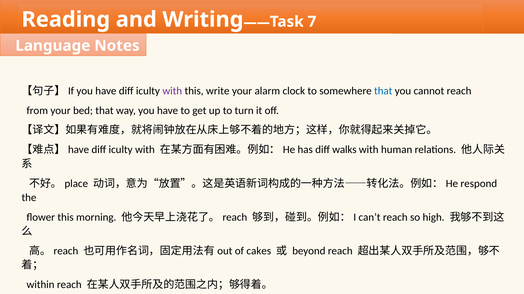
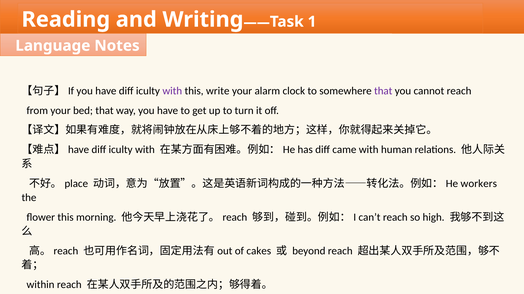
7: 7 -> 1 (312, 22)
that colour: blue -> purple (383, 91)
walks: walks -> came (344, 150)
respond: respond -> workers (479, 184)
